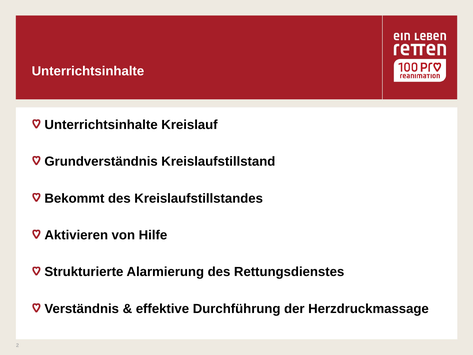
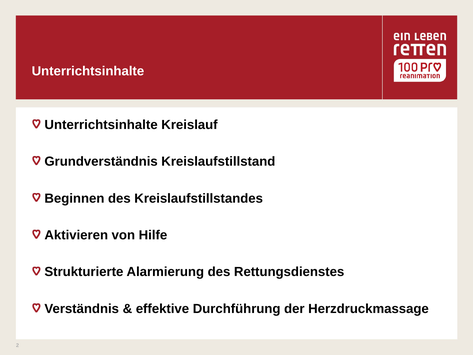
Bekommt: Bekommt -> Beginnen (74, 198)
